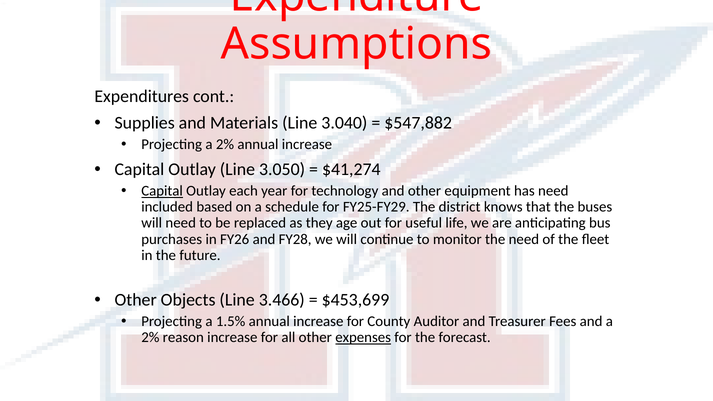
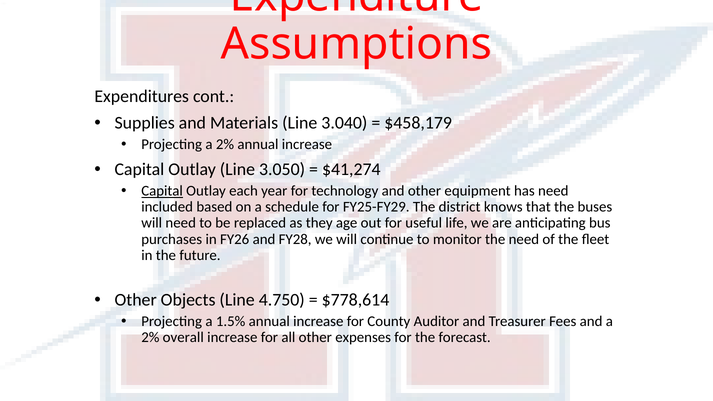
$547,882: $547,882 -> $458,179 (418, 123)
3.466: 3.466 -> 4.750 (282, 300)
$453,699: $453,699 -> $778,614 (355, 300)
reason: reason -> overall (183, 337)
expenses underline: present -> none (363, 337)
